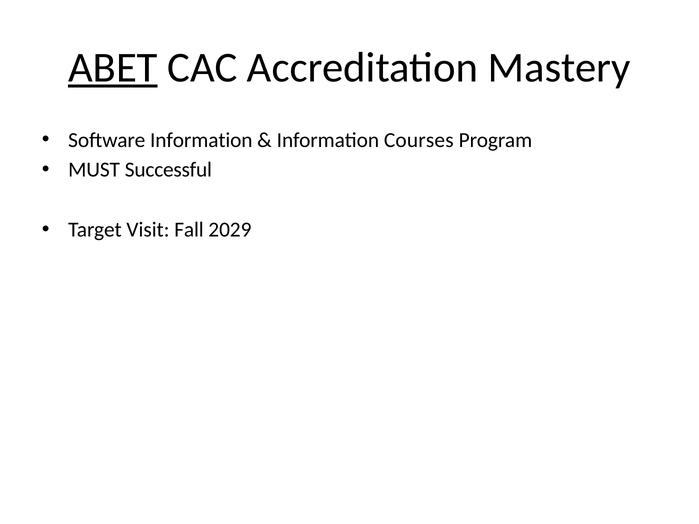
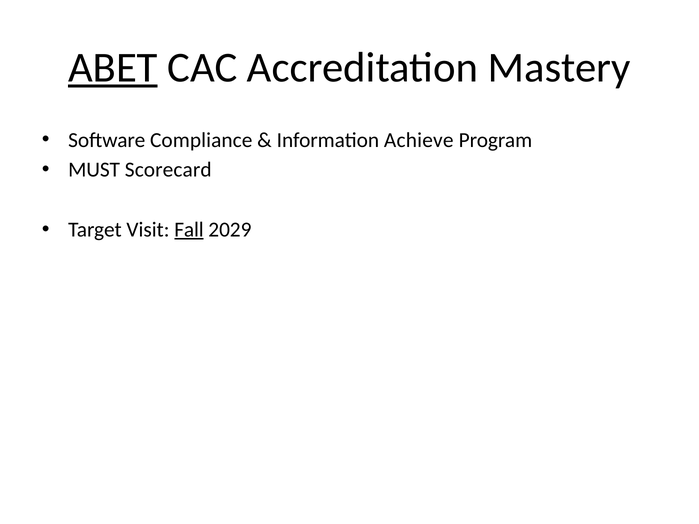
Software Information: Information -> Compliance (201, 140)
Courses: Courses -> Achieve (419, 140)
Successful: Successful -> Scorecard (168, 170)
Fall underline: none -> present (189, 230)
